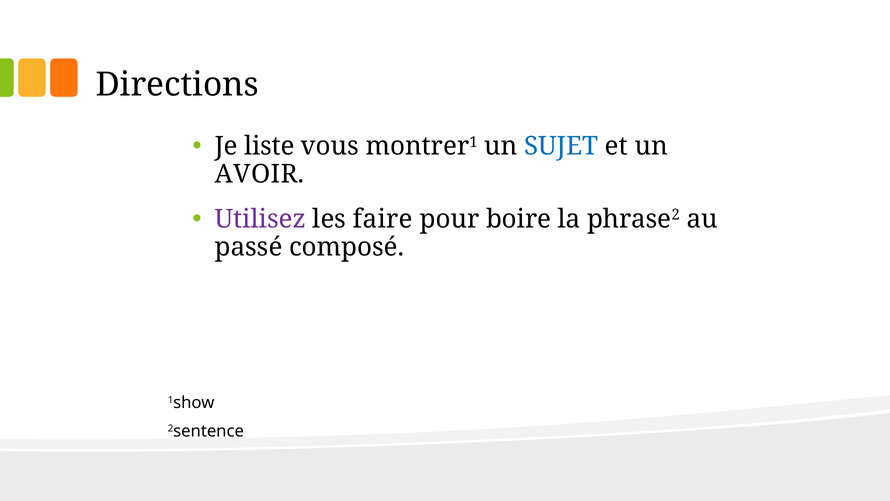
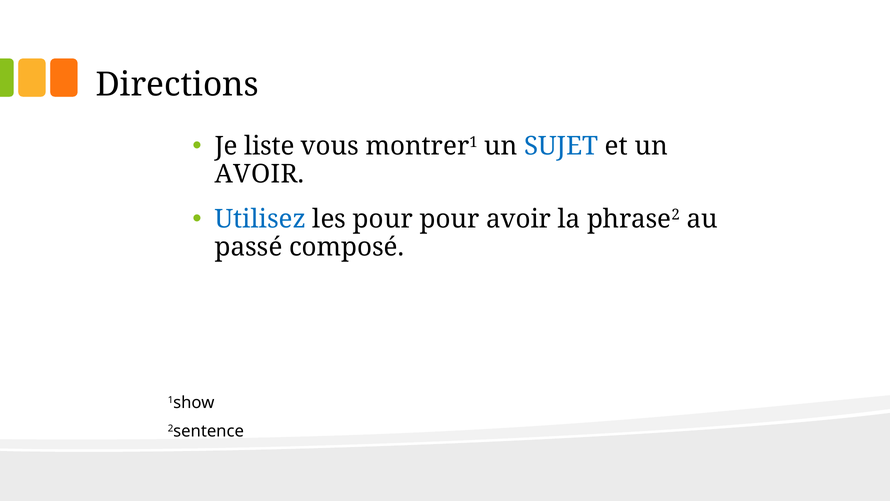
Utilisez colour: purple -> blue (260, 219)
les faire: faire -> pour (383, 219)
pour boire: boire -> avoir (519, 219)
